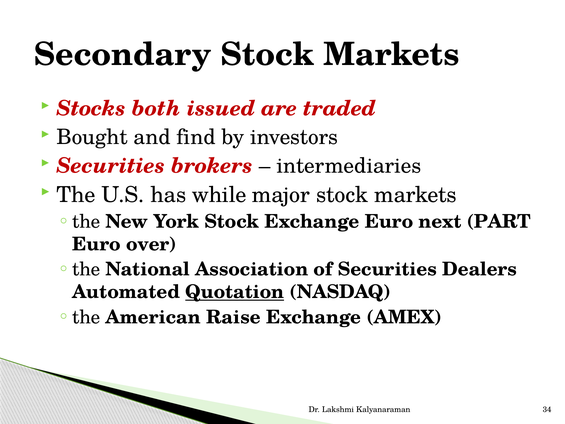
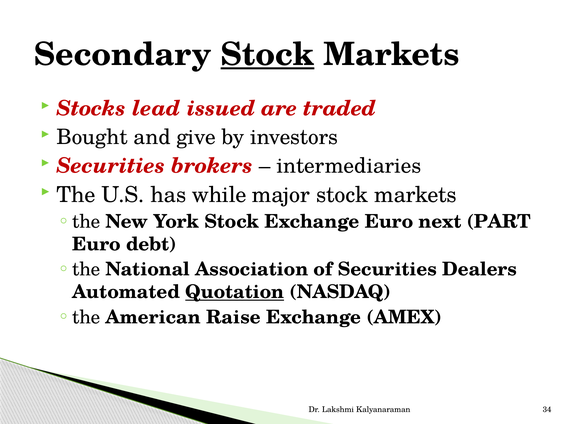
Stock underline: none -> present (268, 55)
both: both -> lead (156, 109)
find: find -> give (196, 137)
over: over -> debt (151, 244)
